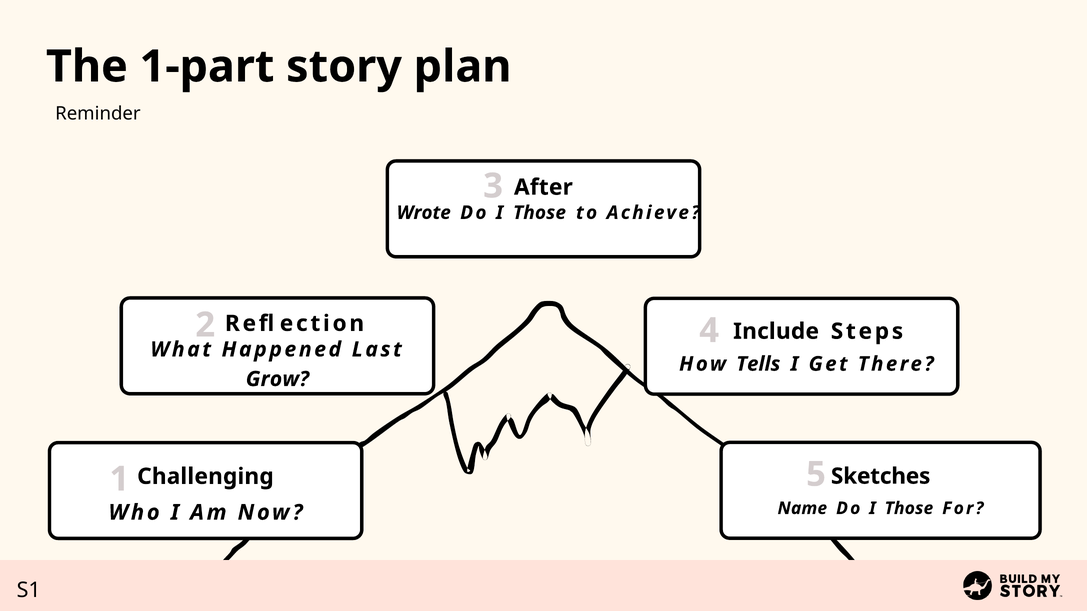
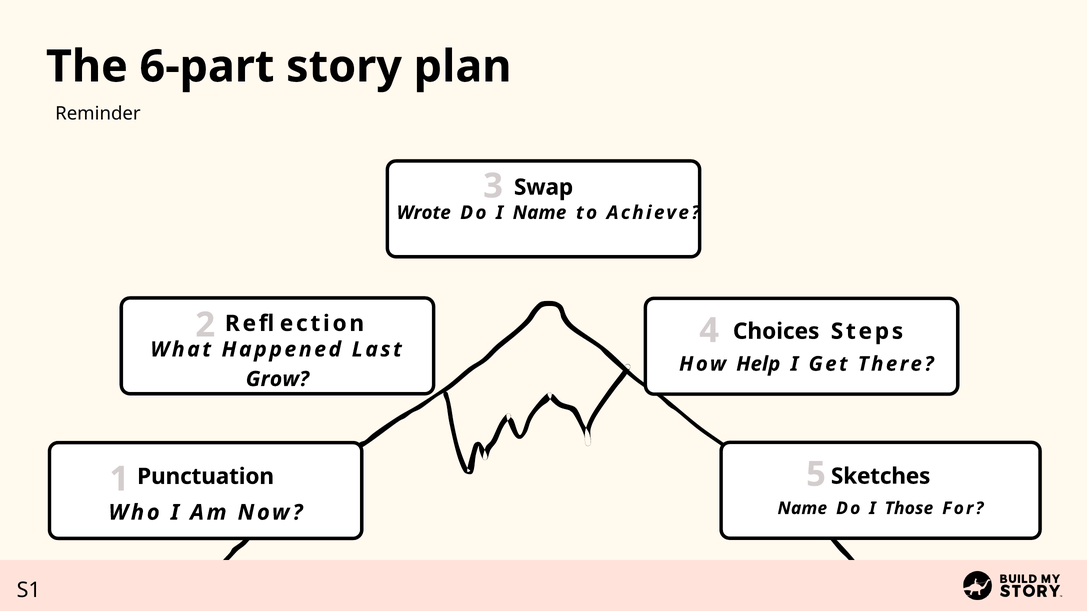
1-part: 1-part -> 6-part (207, 67)
After: After -> Swap (544, 187)
Those: Those -> Name (540, 213)
Include: Include -> Choices (776, 332)
Tells: Tells -> Help (758, 364)
Challenging: Challenging -> Punctuation (206, 477)
